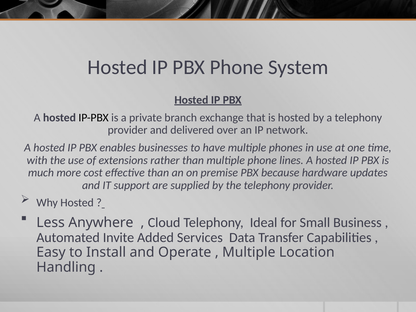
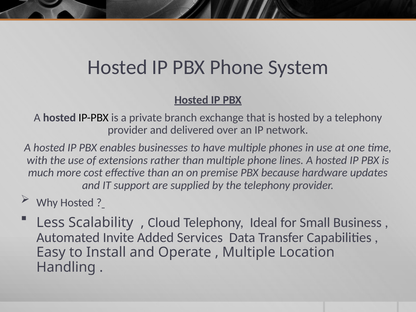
Anywhere: Anywhere -> Scalability (101, 222)
